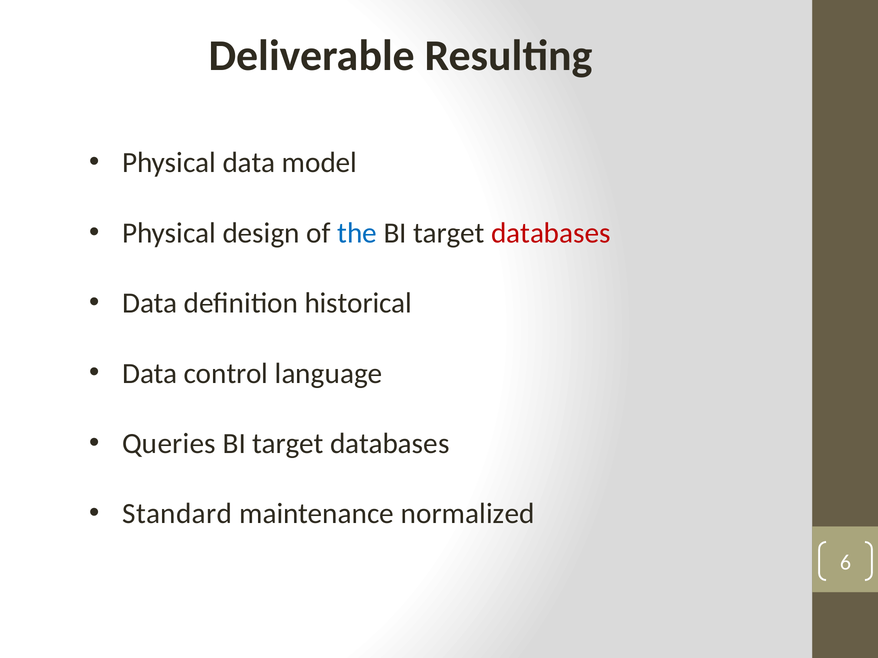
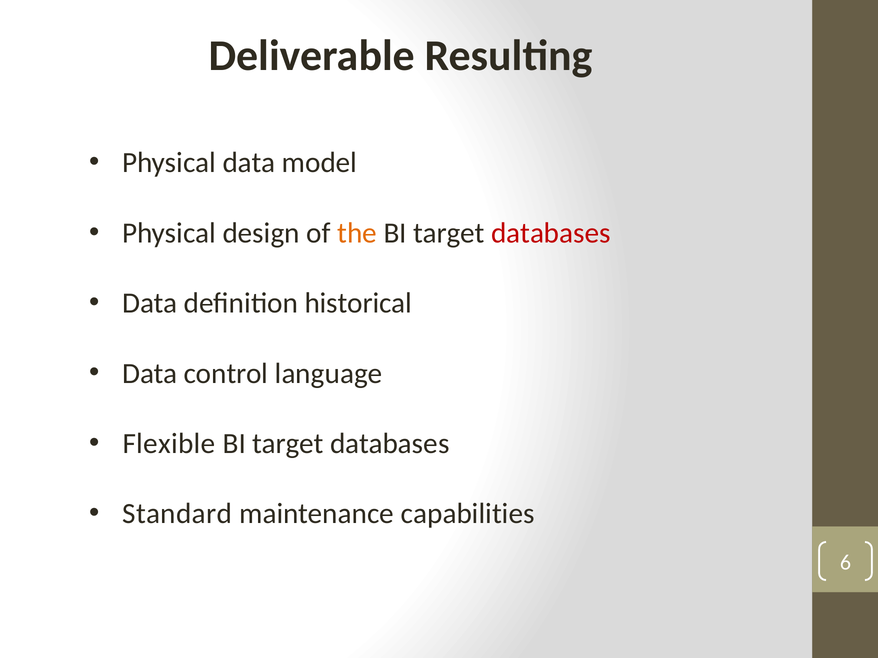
the colour: blue -> orange (357, 233)
Queries: Queries -> Flexible (169, 444)
normalized: normalized -> capabilities (468, 514)
